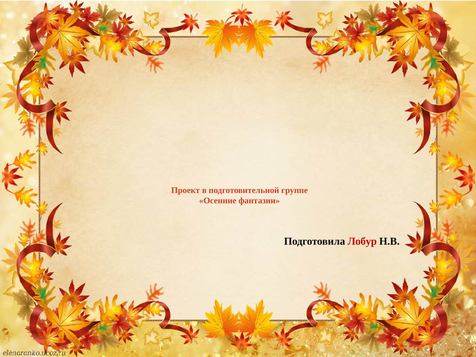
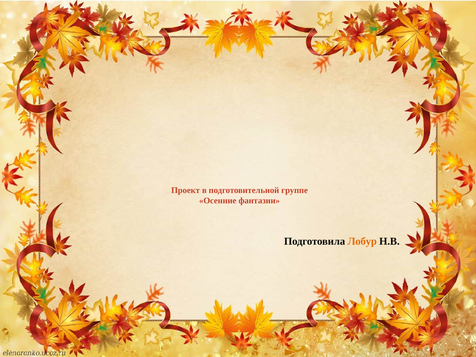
Лобур colour: red -> orange (362, 241)
